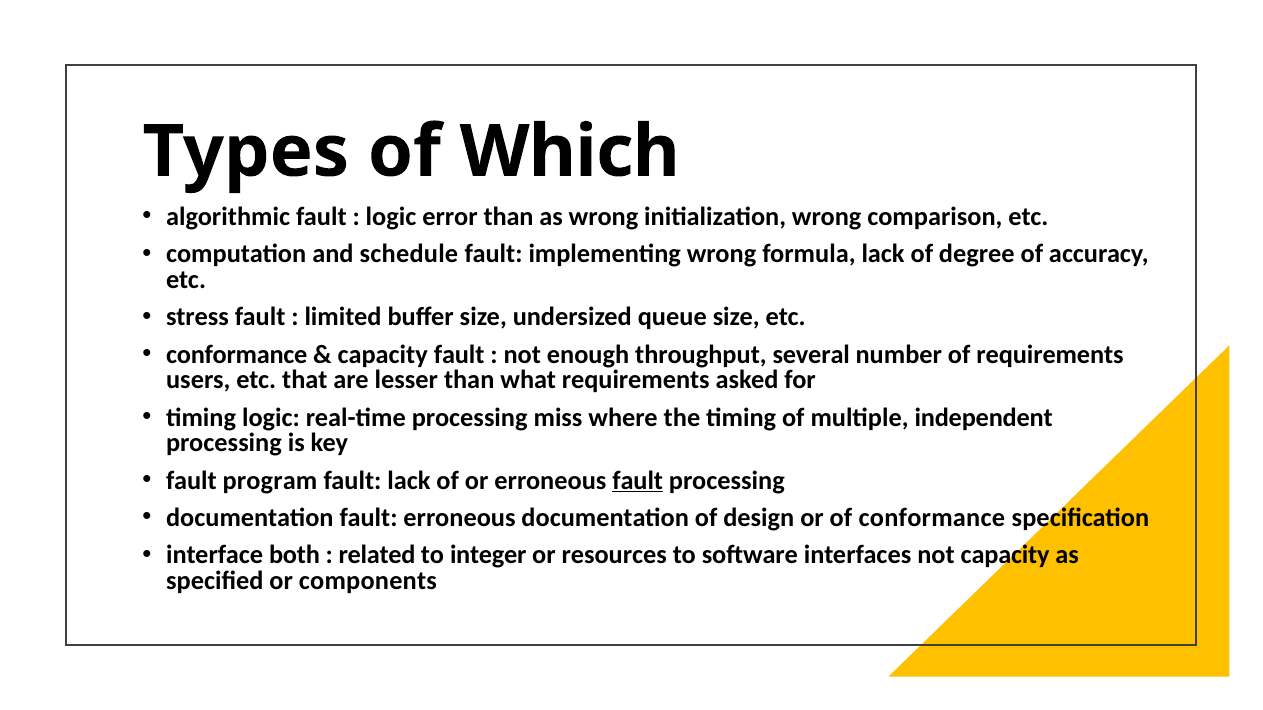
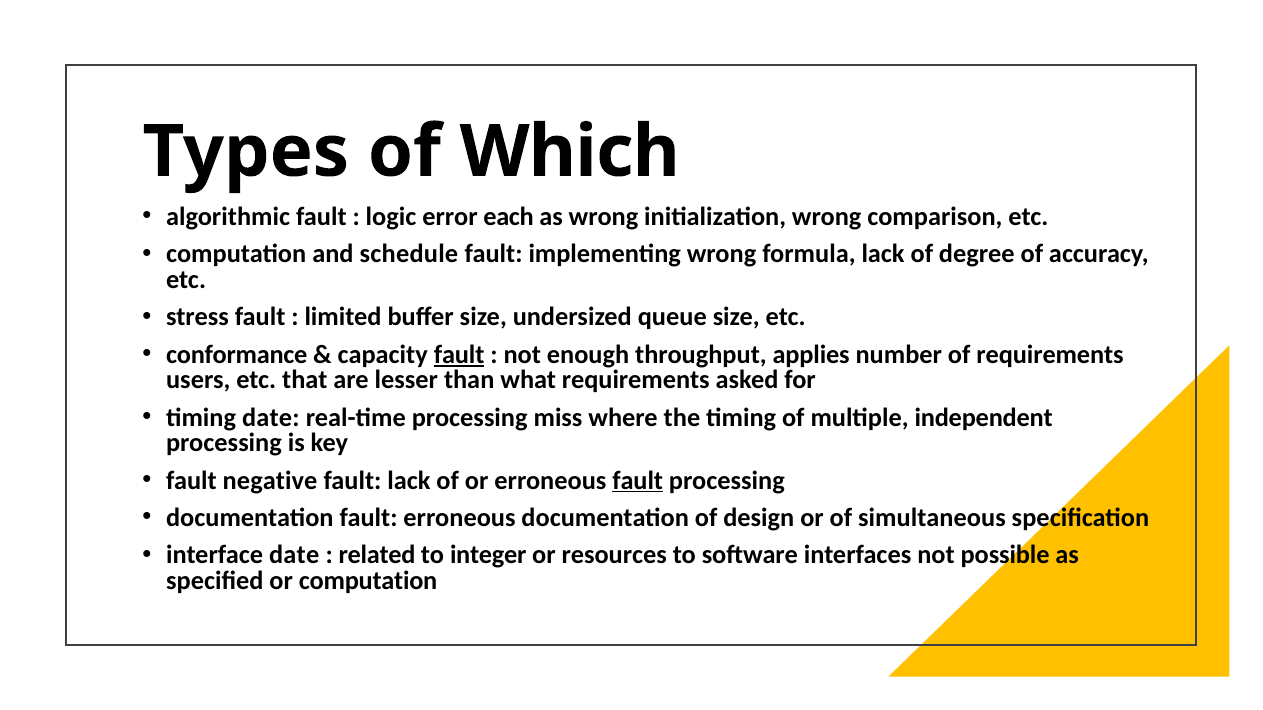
error than: than -> each (509, 217)
fault underline: none -> present (459, 355)
several: several -> applies (811, 355)
timing logic: logic -> date (271, 418)
program: program -> negative (270, 481)
of conformance: conformance -> simultaneous (932, 518)
interface both: both -> date (294, 555)
not capacity: capacity -> possible (1005, 555)
or components: components -> computation (368, 581)
